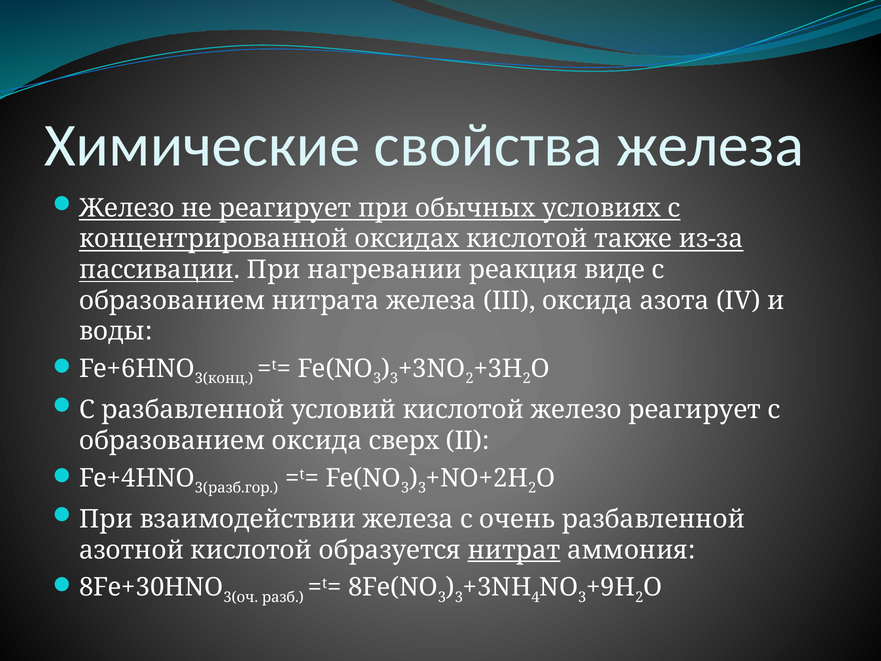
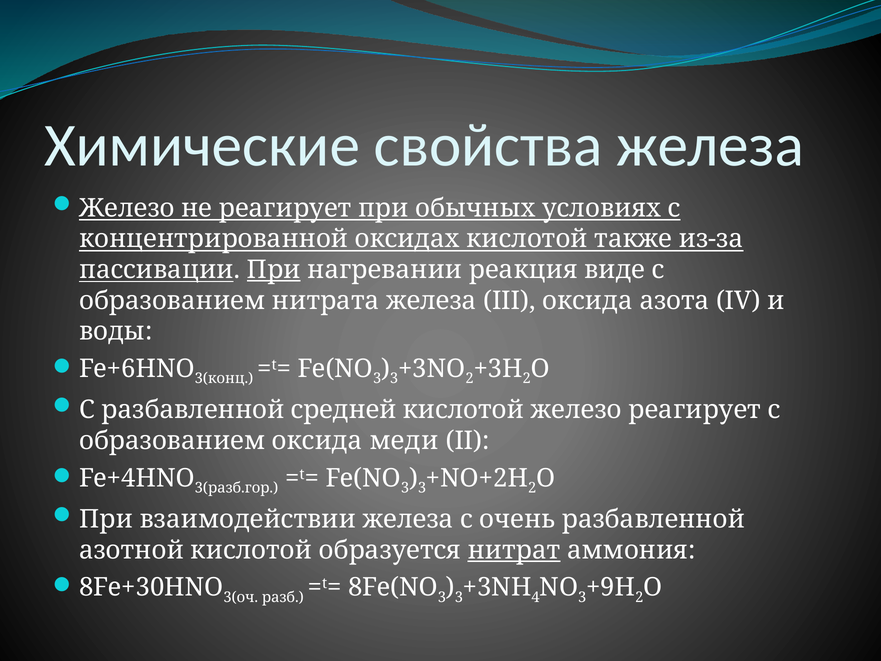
При underline: none -> present (274, 270)
условий: условий -> средней (344, 410)
сверх: сверх -> меди (404, 441)
